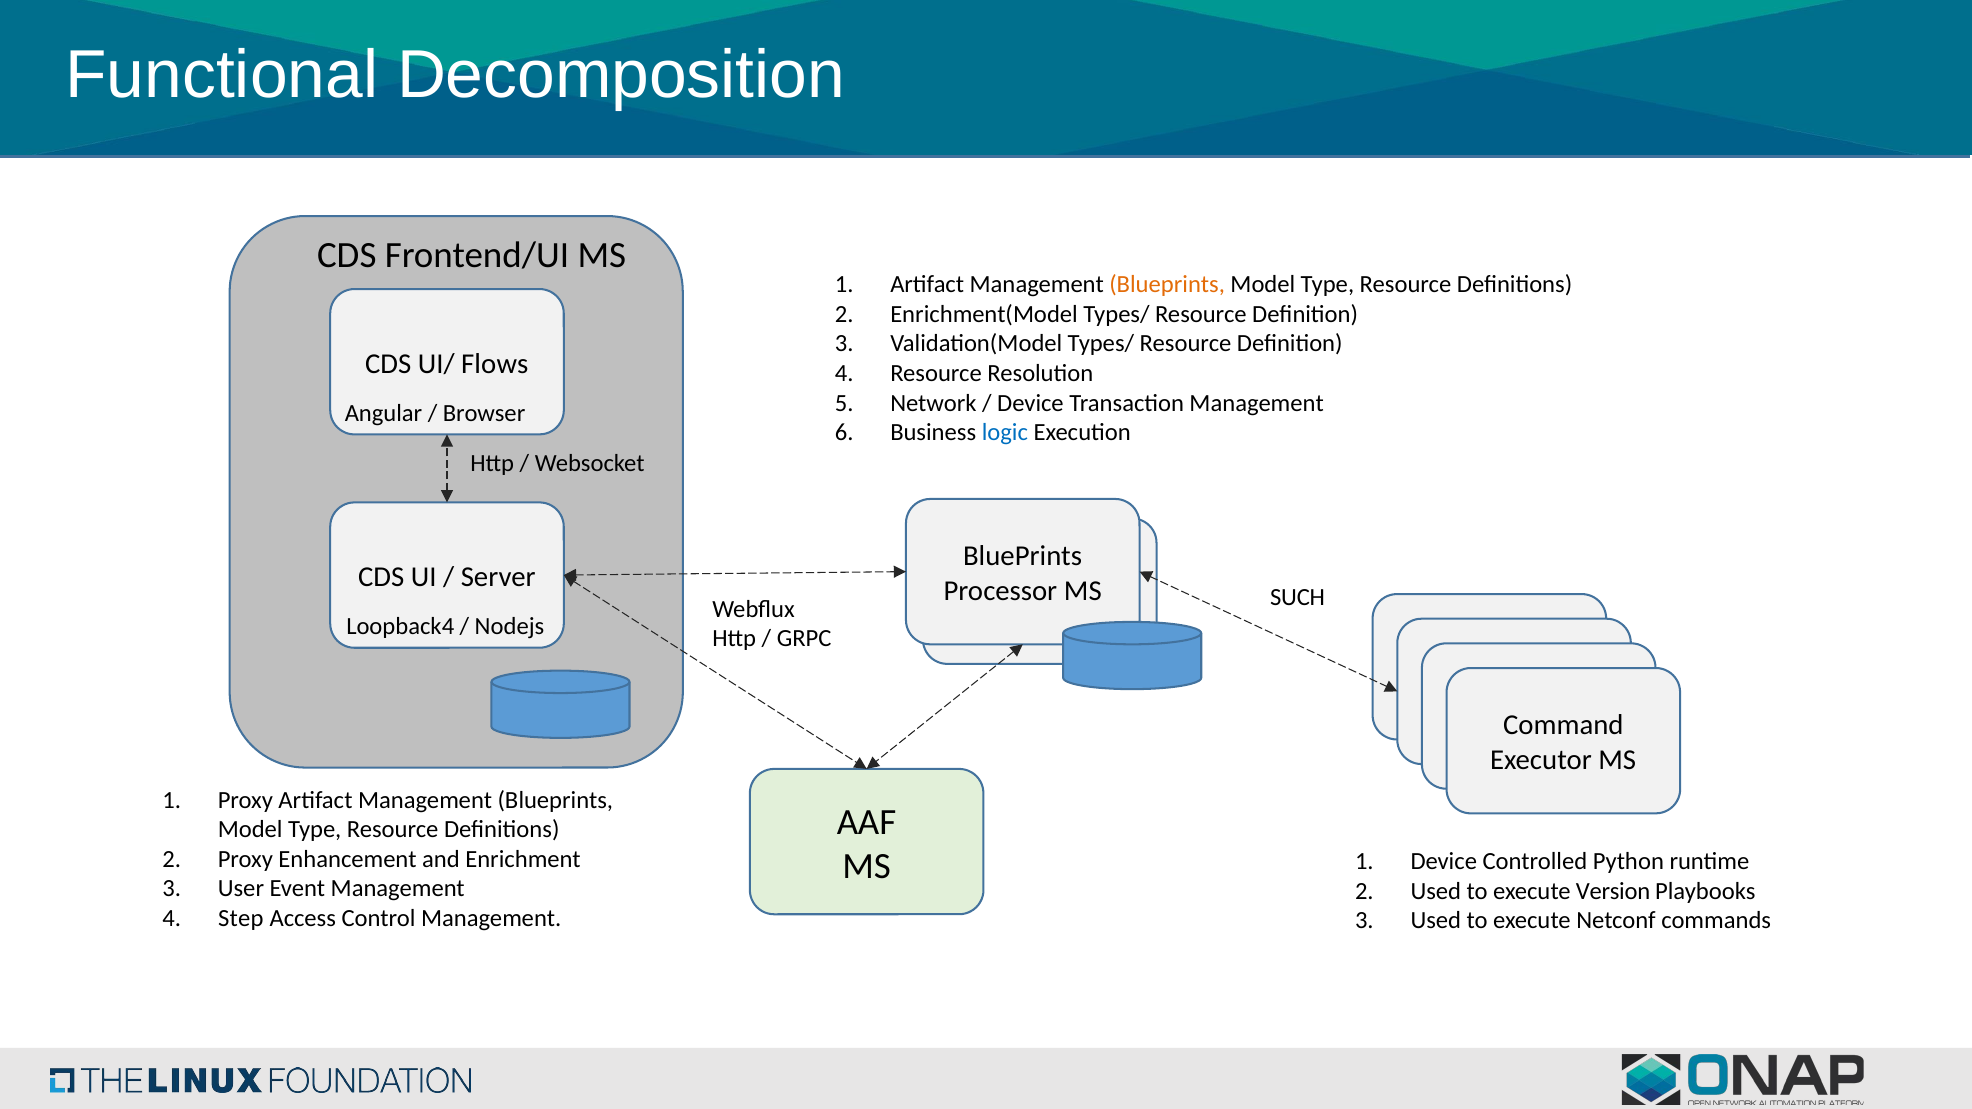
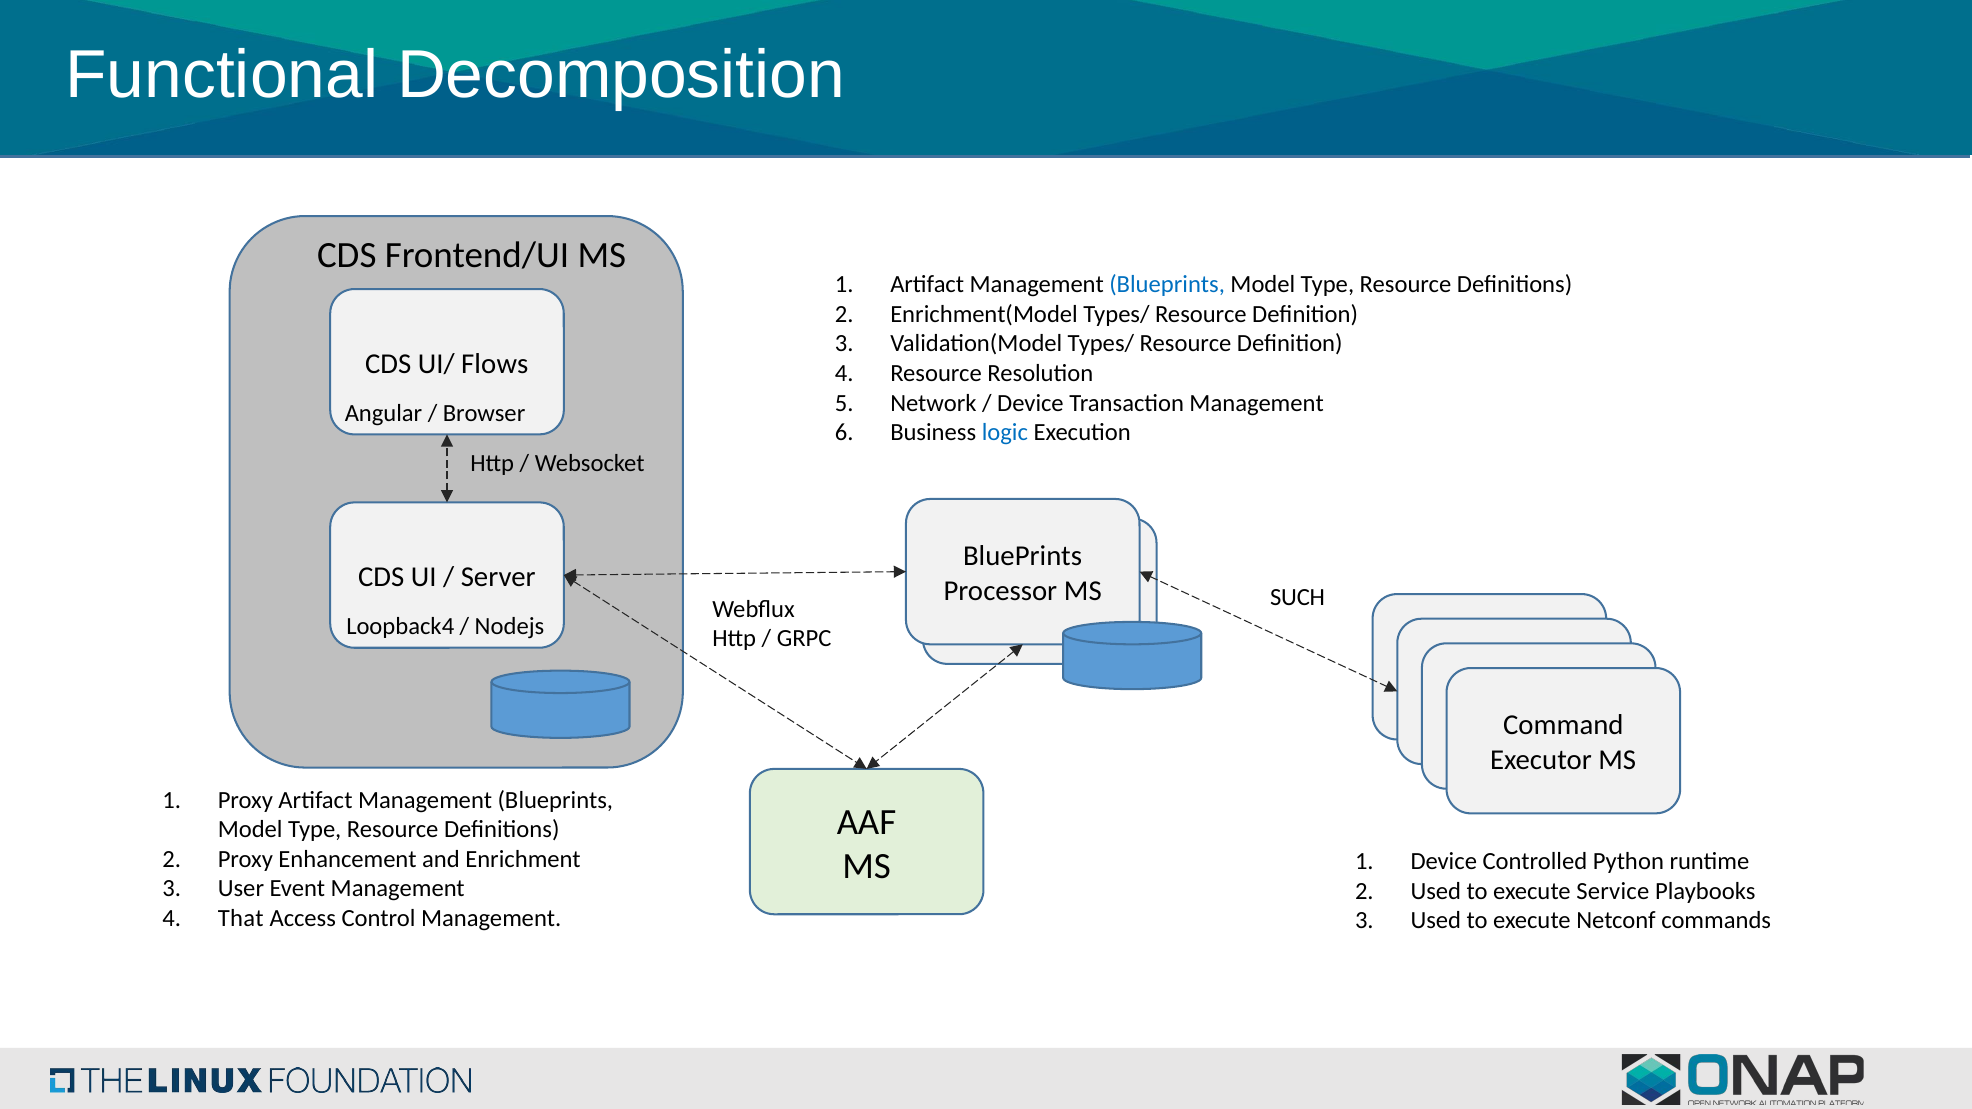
Blueprints colour: orange -> blue (1167, 285)
Version: Version -> Service (1613, 891)
Step: Step -> That (241, 918)
